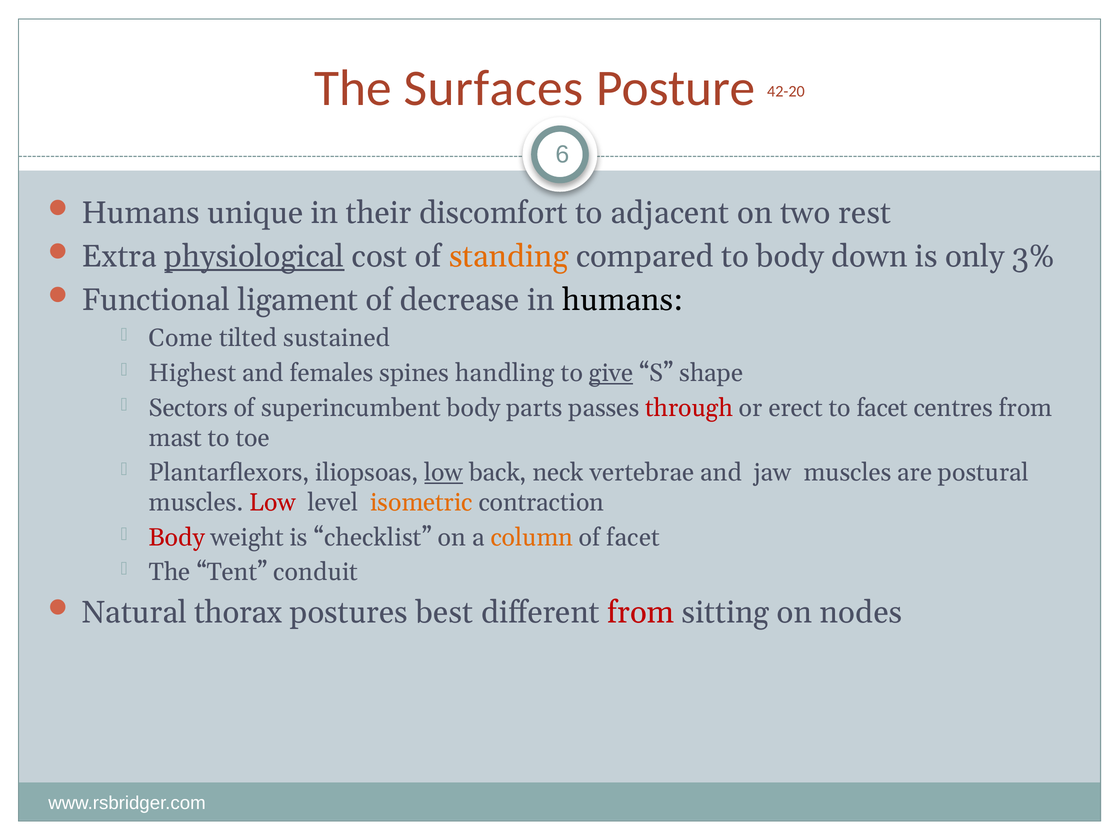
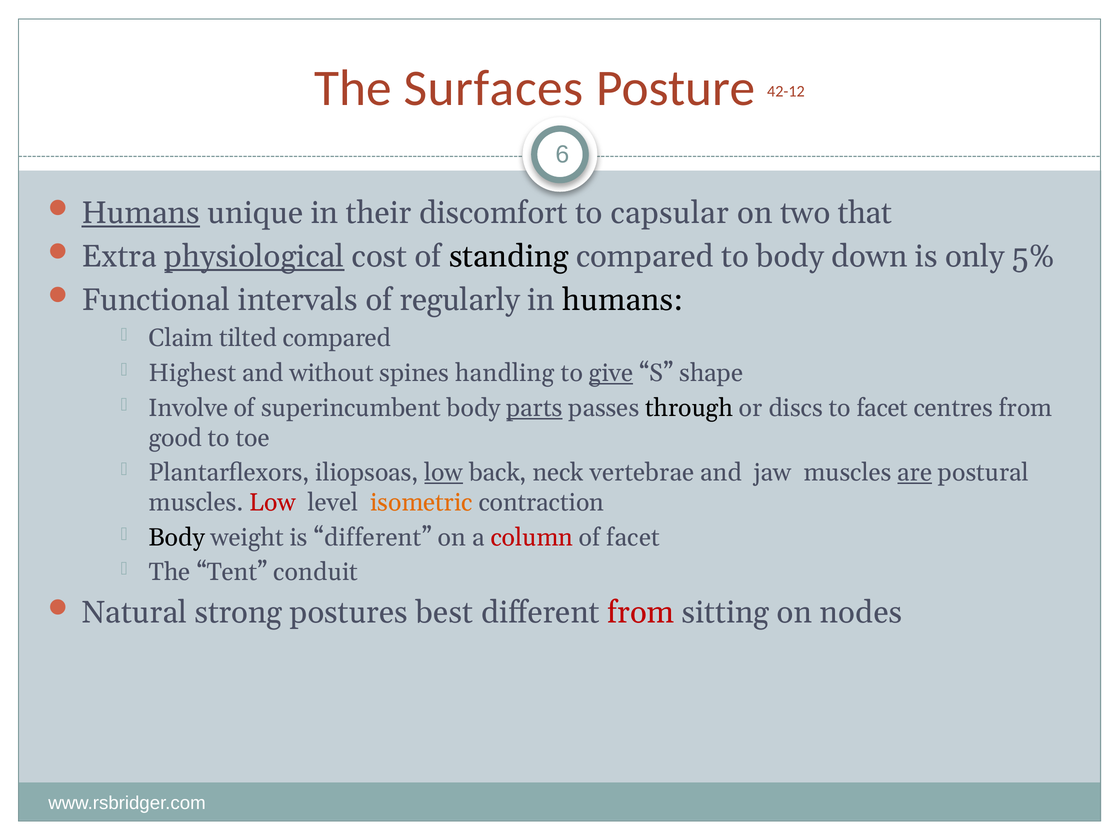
42-20: 42-20 -> 42-12 (786, 91)
Humans underline: none -> present (141, 213)
adjacent: adjacent -> capsular (670, 213)
rest: rest -> that (865, 213)
standing colour: orange -> black (509, 257)
3%: 3% -> 5% (1033, 257)
ligament: ligament -> intervals (298, 300)
decrease: decrease -> regularly (460, 300)
Come: Come -> Claim (181, 338)
tilted sustained: sustained -> compared (337, 338)
females: females -> without (332, 373)
Sectors: Sectors -> Involve (188, 408)
parts underline: none -> present (534, 408)
through colour: red -> black (689, 408)
erect: erect -> discs (796, 408)
mast: mast -> good (175, 438)
are underline: none -> present (915, 473)
Body colour: red -> black (177, 537)
is checklist: checklist -> different (373, 537)
column colour: orange -> red (532, 537)
thorax: thorax -> strong (238, 612)
